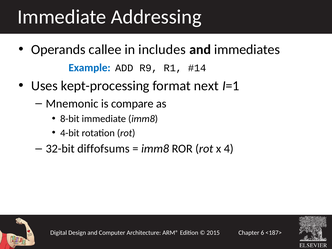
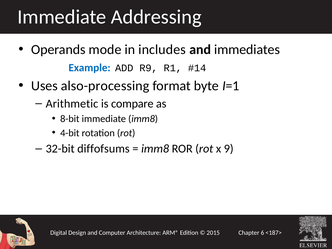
callee: callee -> mode (105, 50)
kept-processing: kept-processing -> also-processing (105, 86)
next: next -> byte (206, 86)
Mnemonic: Mnemonic -> Arithmetic (72, 104)
4: 4 -> 9 (229, 149)
